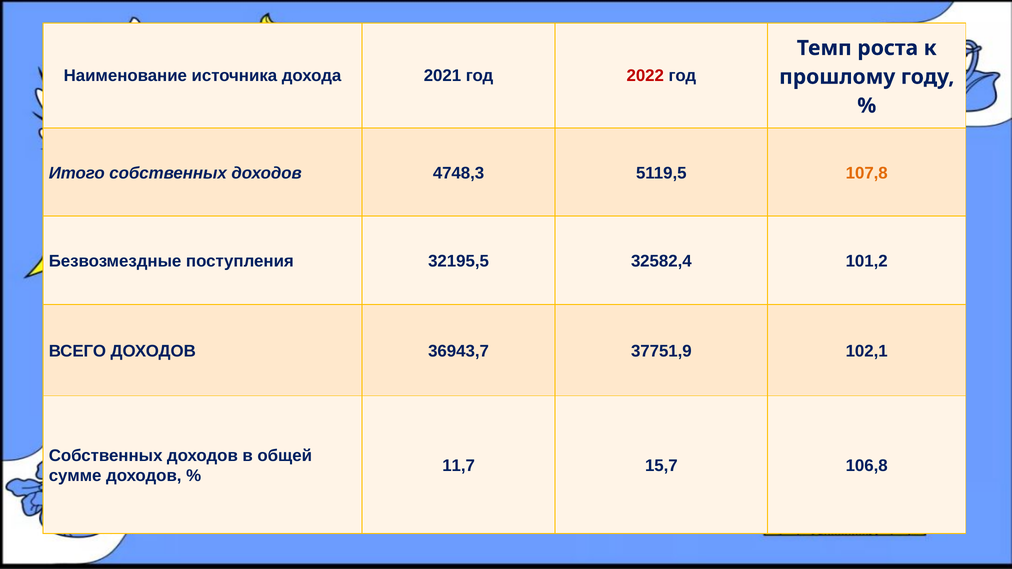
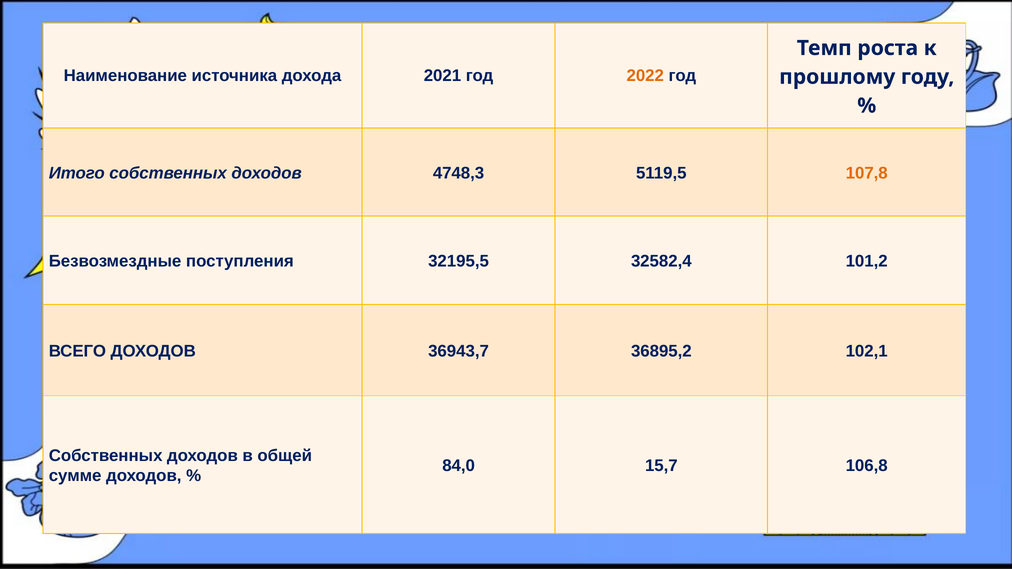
2022 colour: red -> orange (645, 76)
37751,9: 37751,9 -> 36895,2 (661, 351)
11,7: 11,7 -> 84,0 (459, 466)
